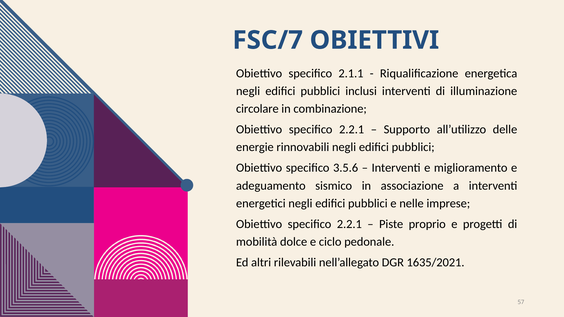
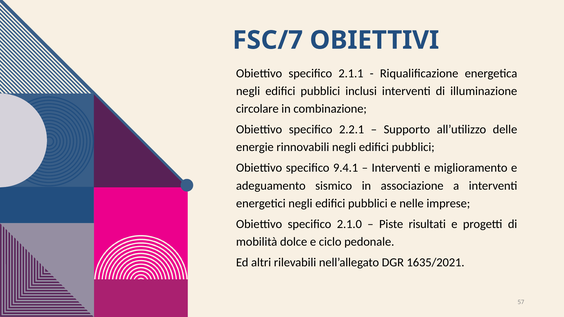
3.5.6: 3.5.6 -> 9.4.1 (346, 168)
2.2.1: 2.2.1 -> 2.1.0 (349, 224)
proprio: proprio -> risultati (427, 224)
